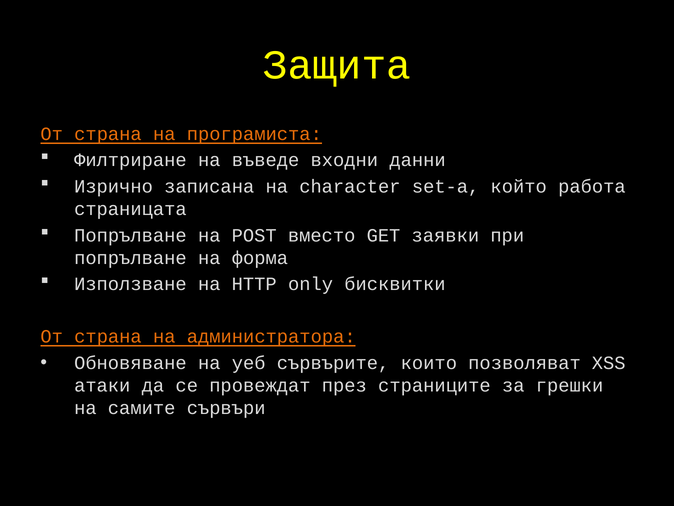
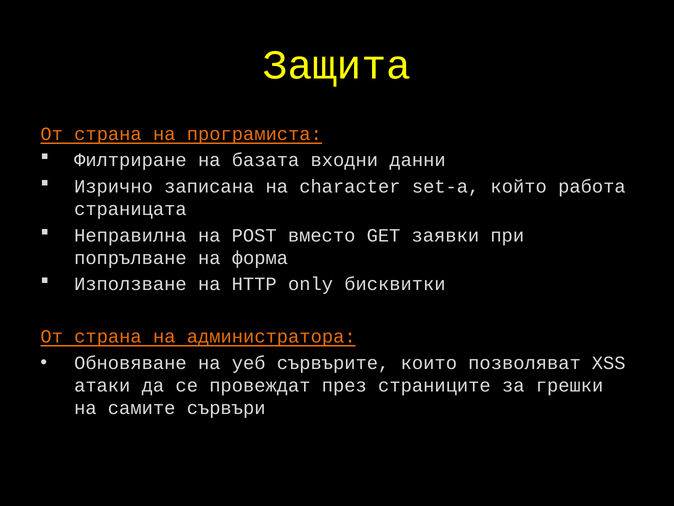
въведе: въведе -> базата (266, 160)
Попрълване: Попрълване -> Неправилна (130, 235)
